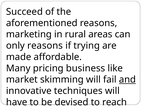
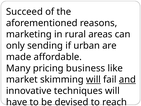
only reasons: reasons -> sending (45, 46)
trying: trying -> urban (87, 46)
will underline: none -> present (93, 79)
